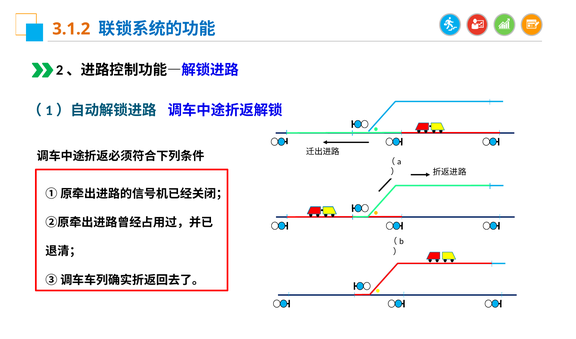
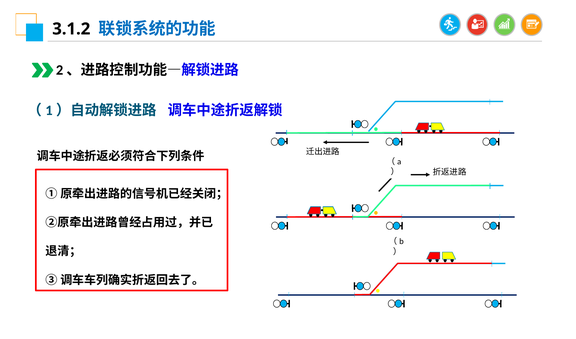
3.1.2 colour: orange -> black (71, 29)
